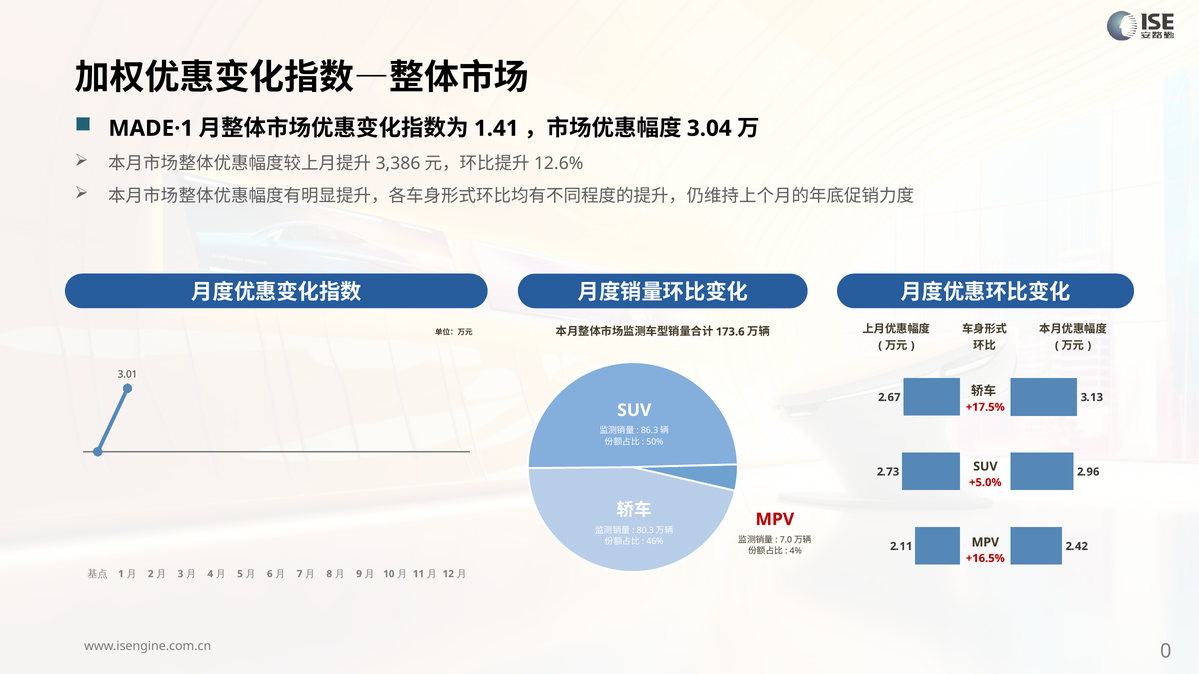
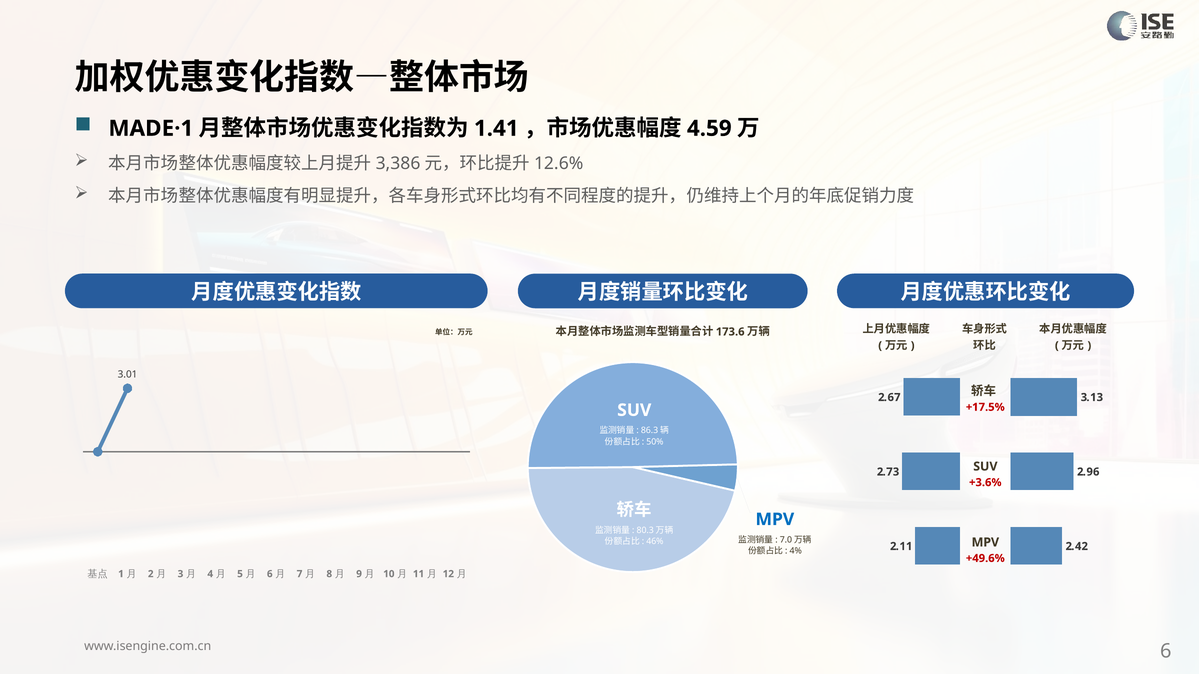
3.04: 3.04 -> 4.59 (709, 128)
+5.0%: +5.0% -> +3.6% (985, 483)
MPV colour: red -> blue (775, 520)
+16.5%: +16.5% -> +49.6% (985, 559)
0: 0 -> 6 (1166, 652)
